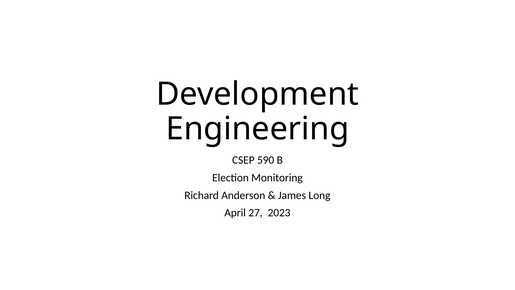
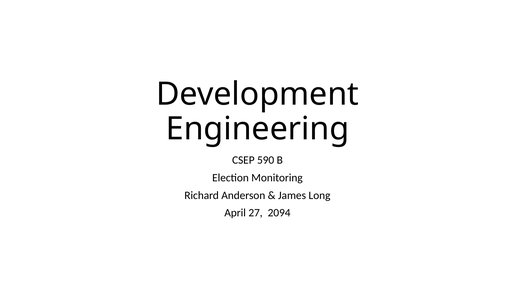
2023: 2023 -> 2094 (279, 213)
